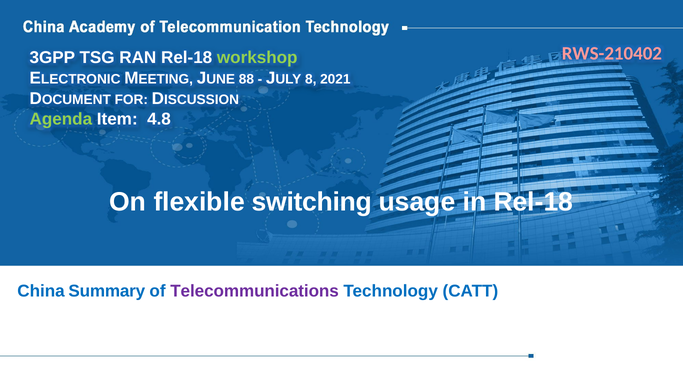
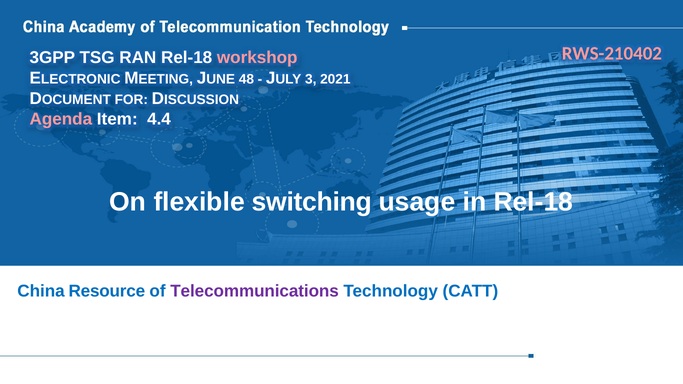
workshop colour: light green -> pink (257, 58)
88: 88 -> 48 (246, 79)
8: 8 -> 3 (311, 79)
Agenda colour: light green -> pink (61, 119)
4.8: 4.8 -> 4.4 (159, 119)
Summary: Summary -> Resource (107, 291)
